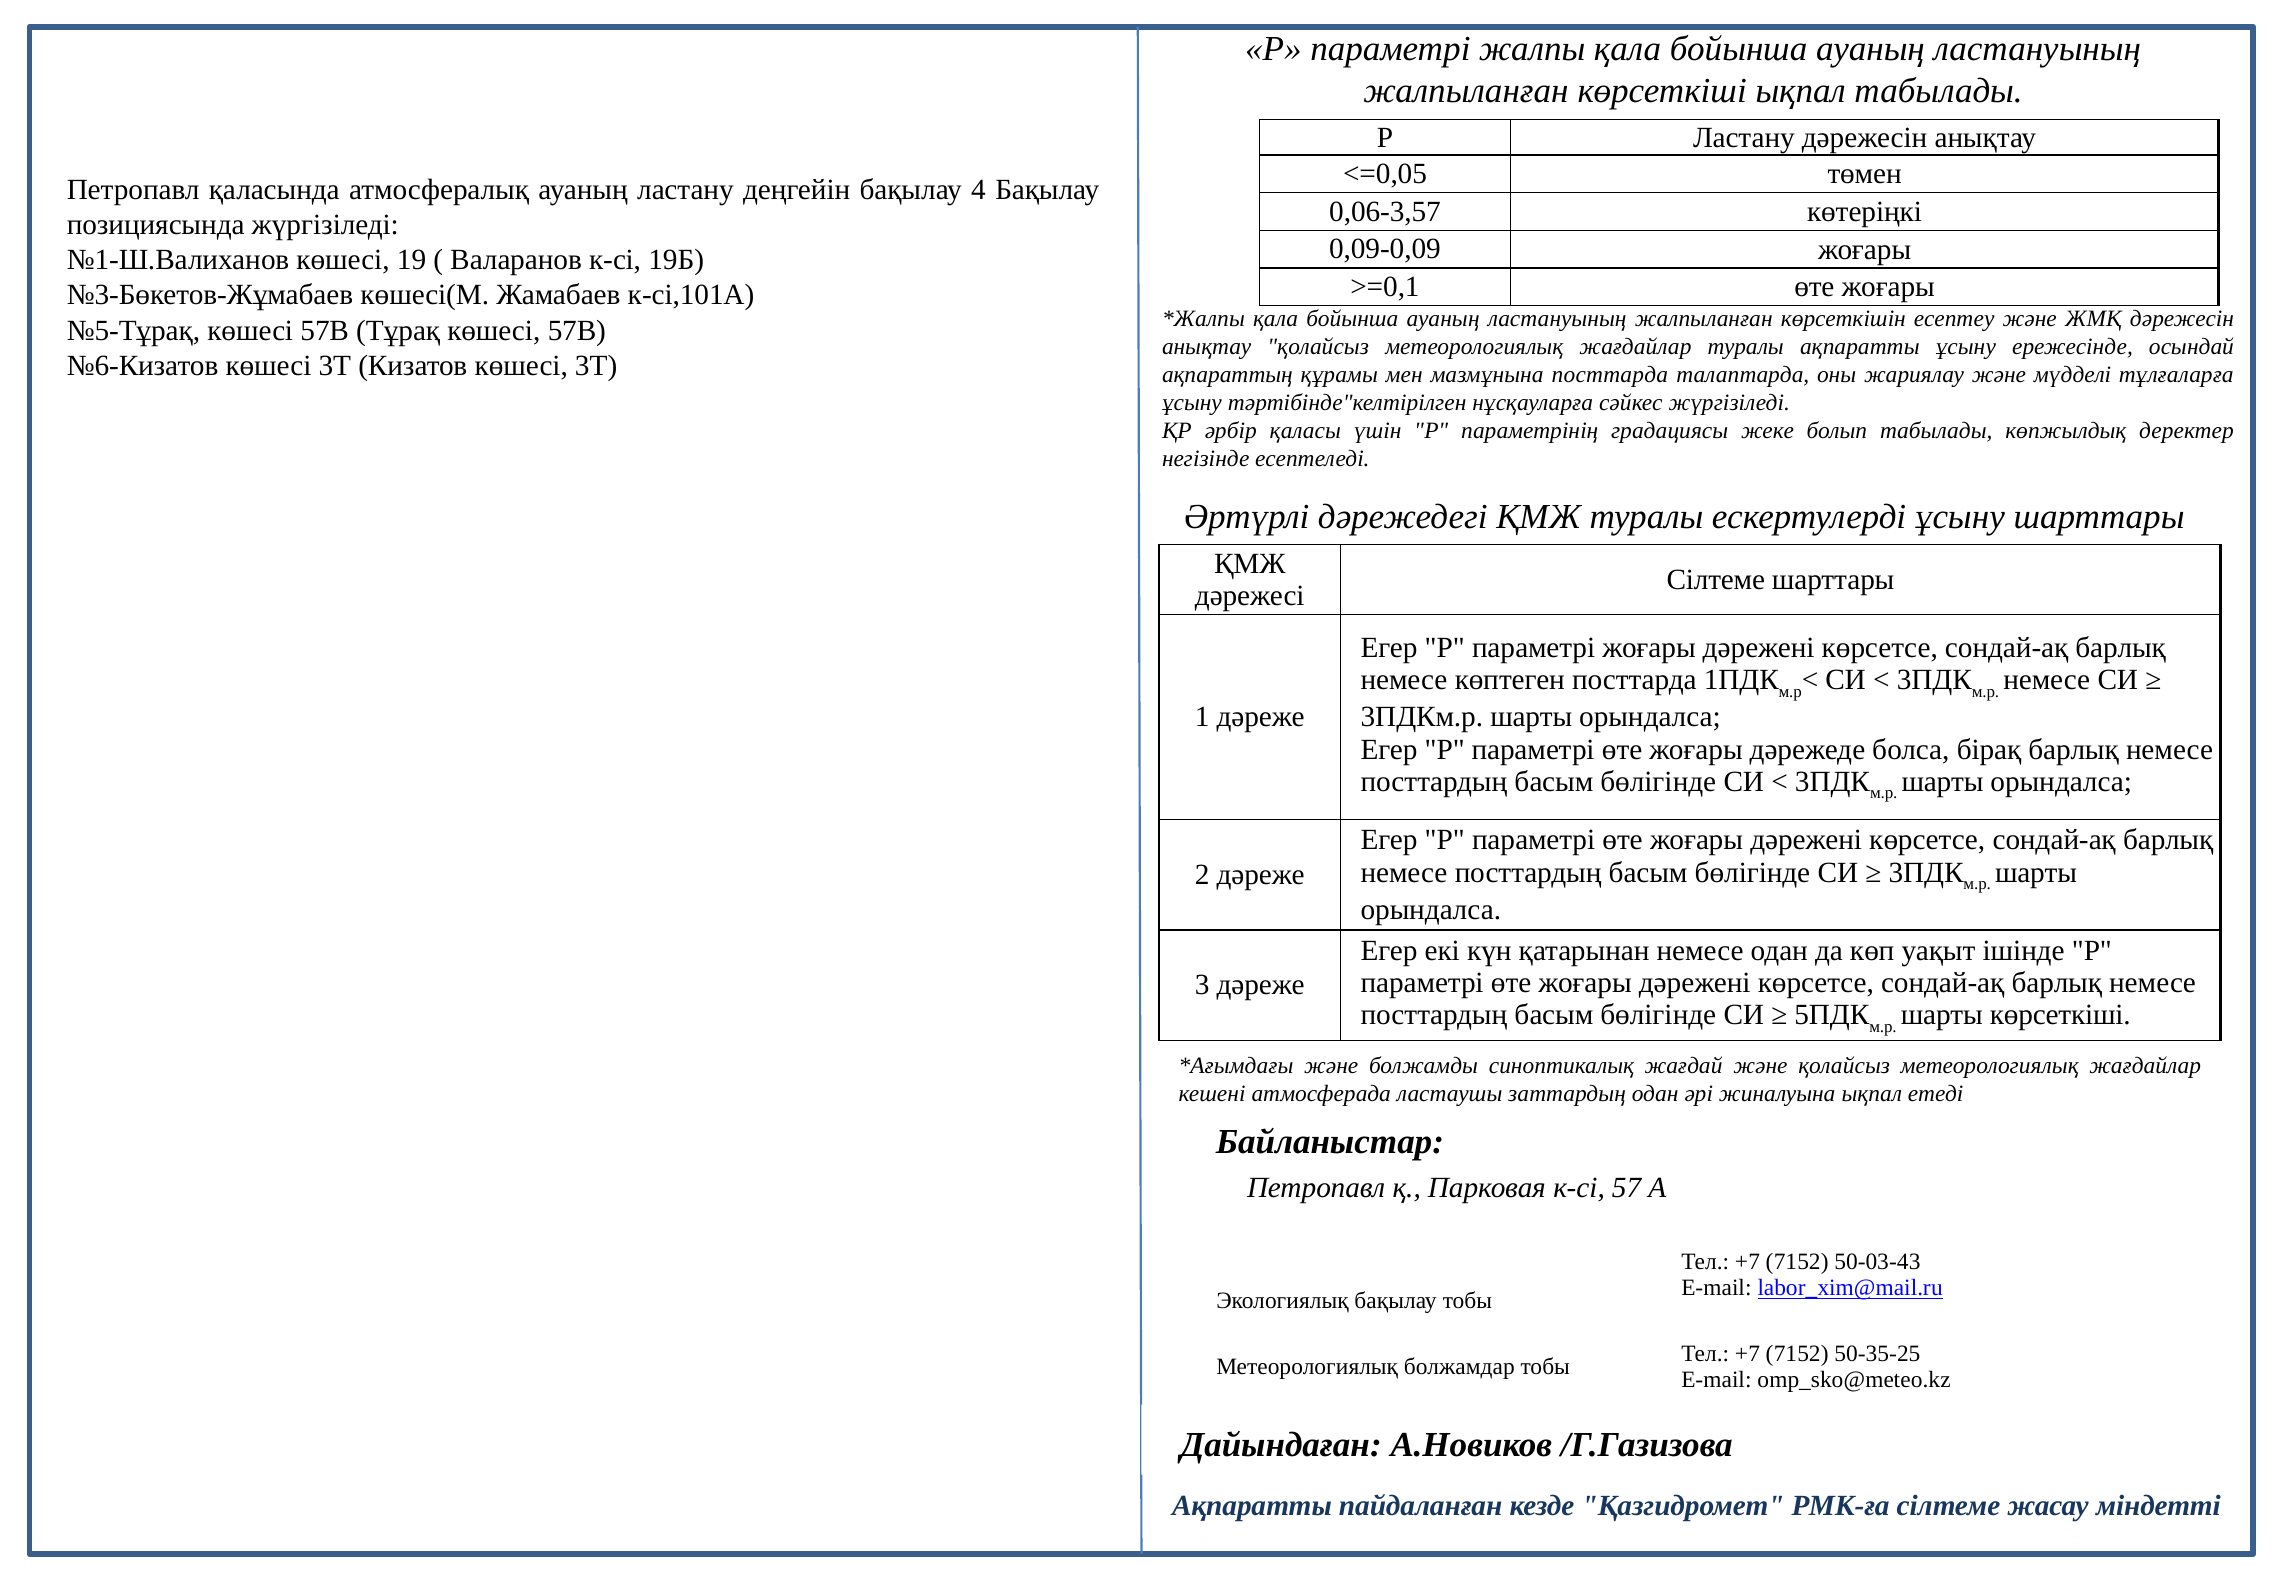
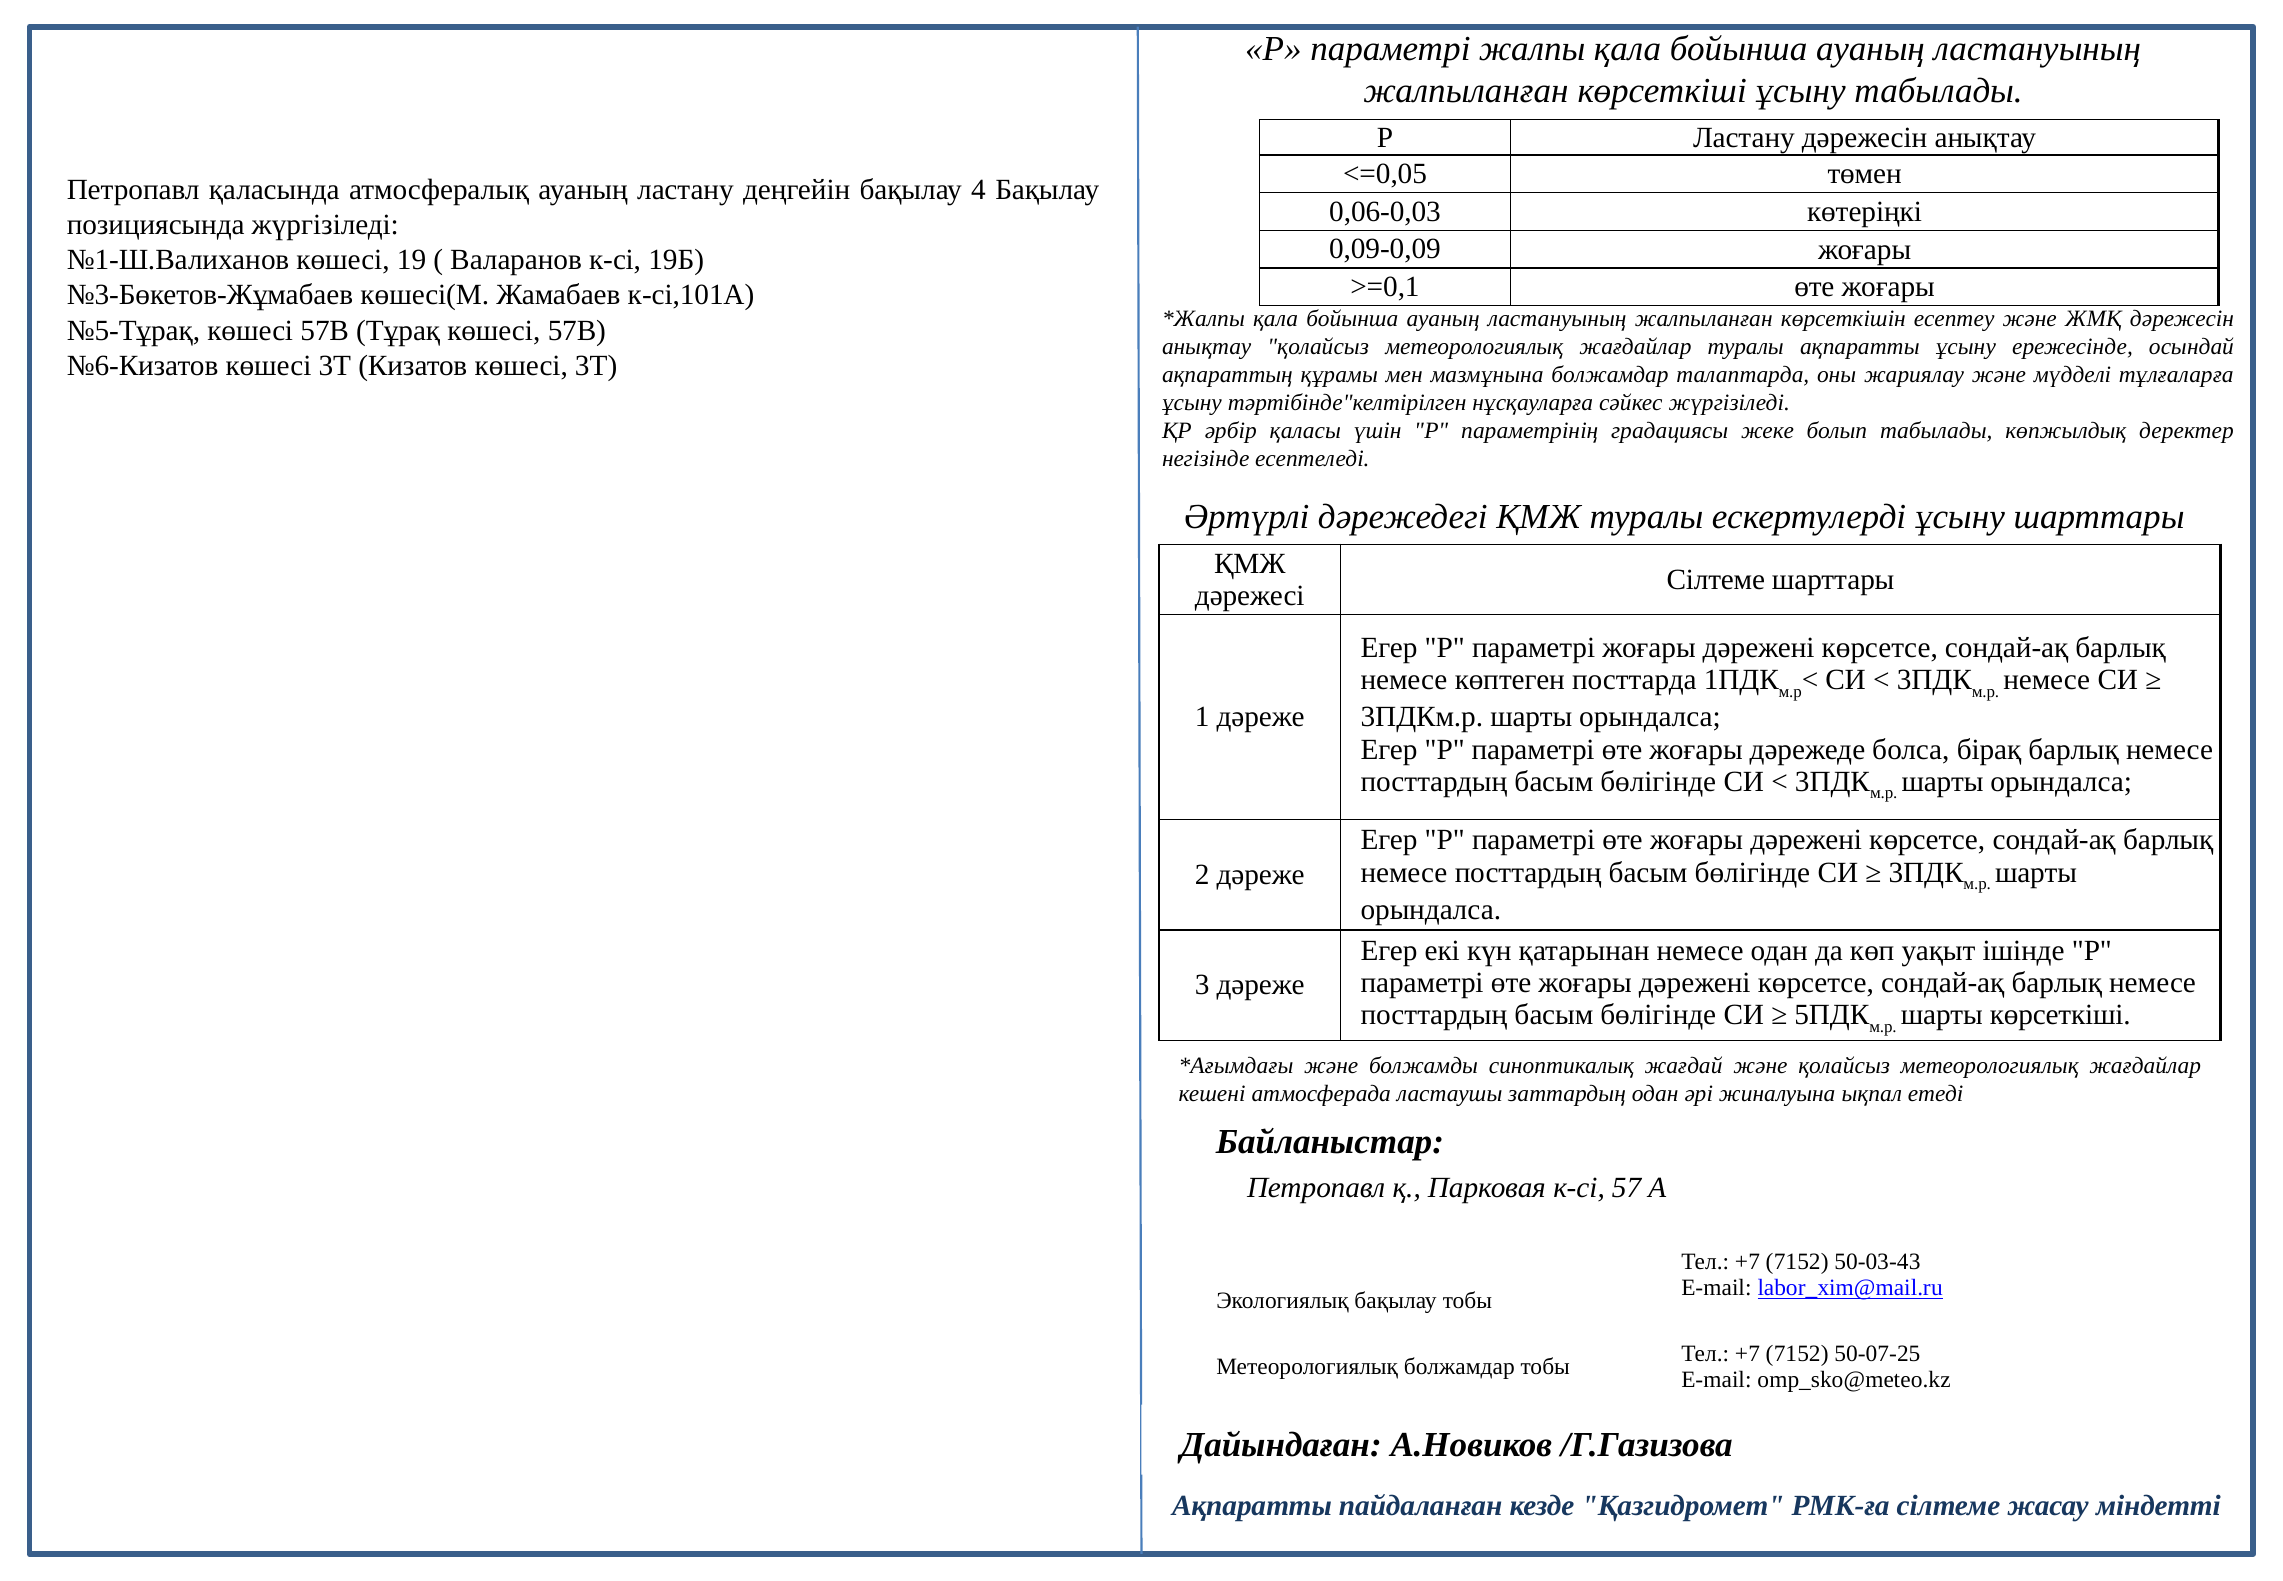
көрсеткіші ықпал: ықпал -> ұсыну (1801, 91)
0,06-3,57: 0,06-3,57 -> 0,06-0,03 (1385, 211)
мазмұнына посттарда: посттарда -> болжамдар (1610, 375)
50-35-25: 50-35-25 -> 50-07-25 (1877, 1353)
